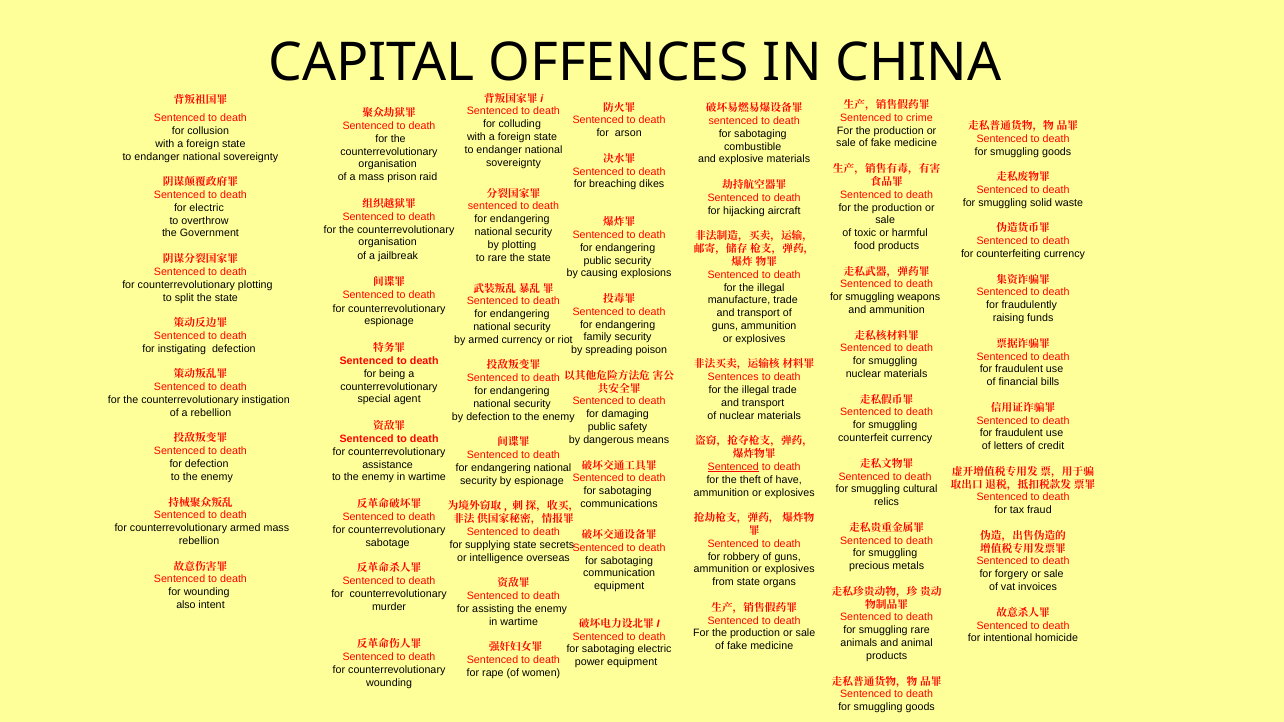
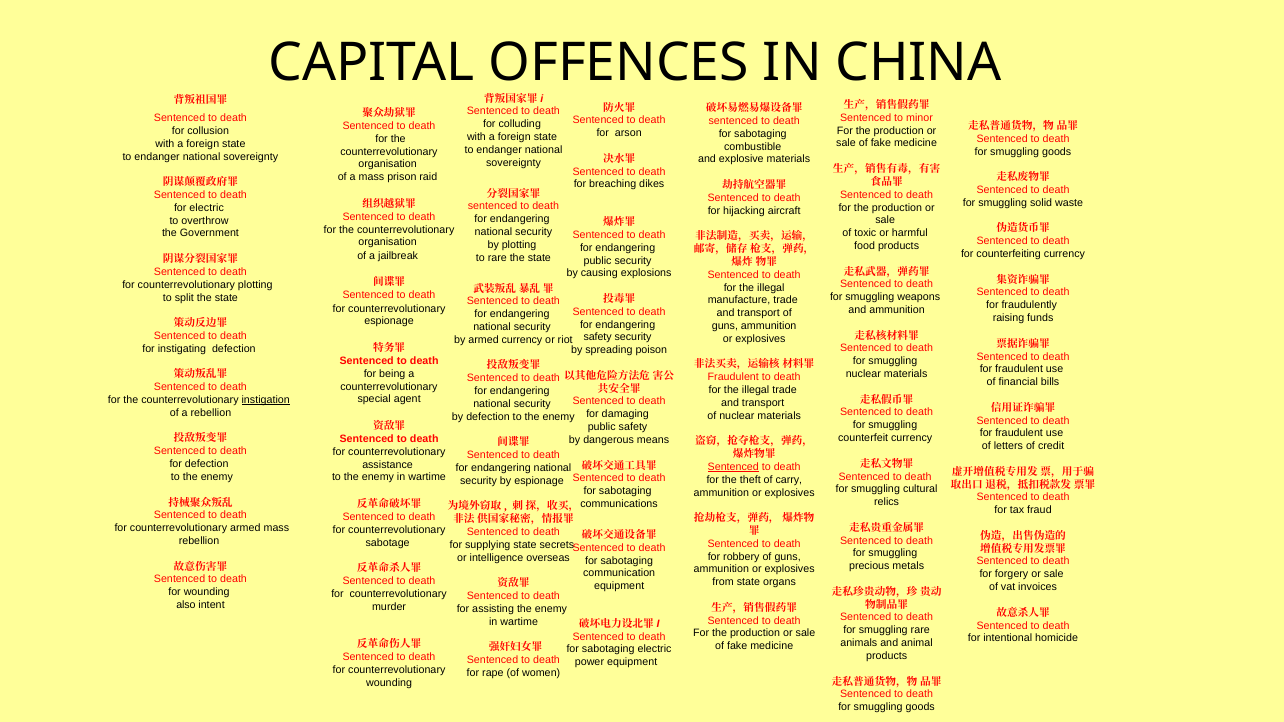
crime: crime -> minor (920, 118)
family: family -> safety (598, 337)
Sentences: Sentences -> Fraudulent (733, 377)
instigation underline: none -> present (266, 400)
have: have -> carry (789, 480)
